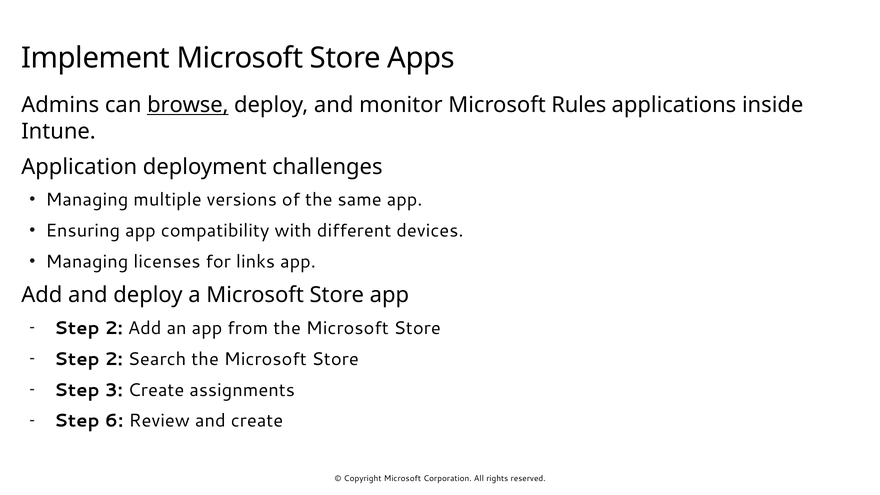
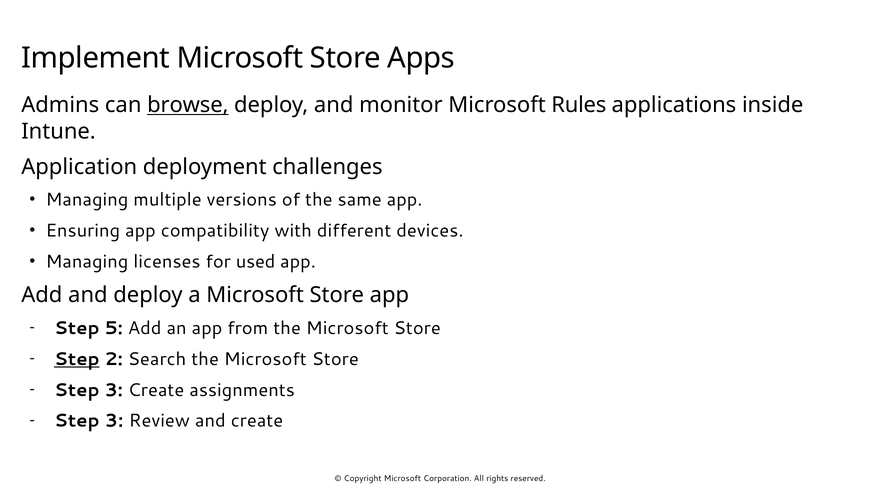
links: links -> used (256, 262)
2: 2 -> 5 (114, 328)
Step underline: none -> present (77, 359)
6: 6 -> 3 (114, 421)
